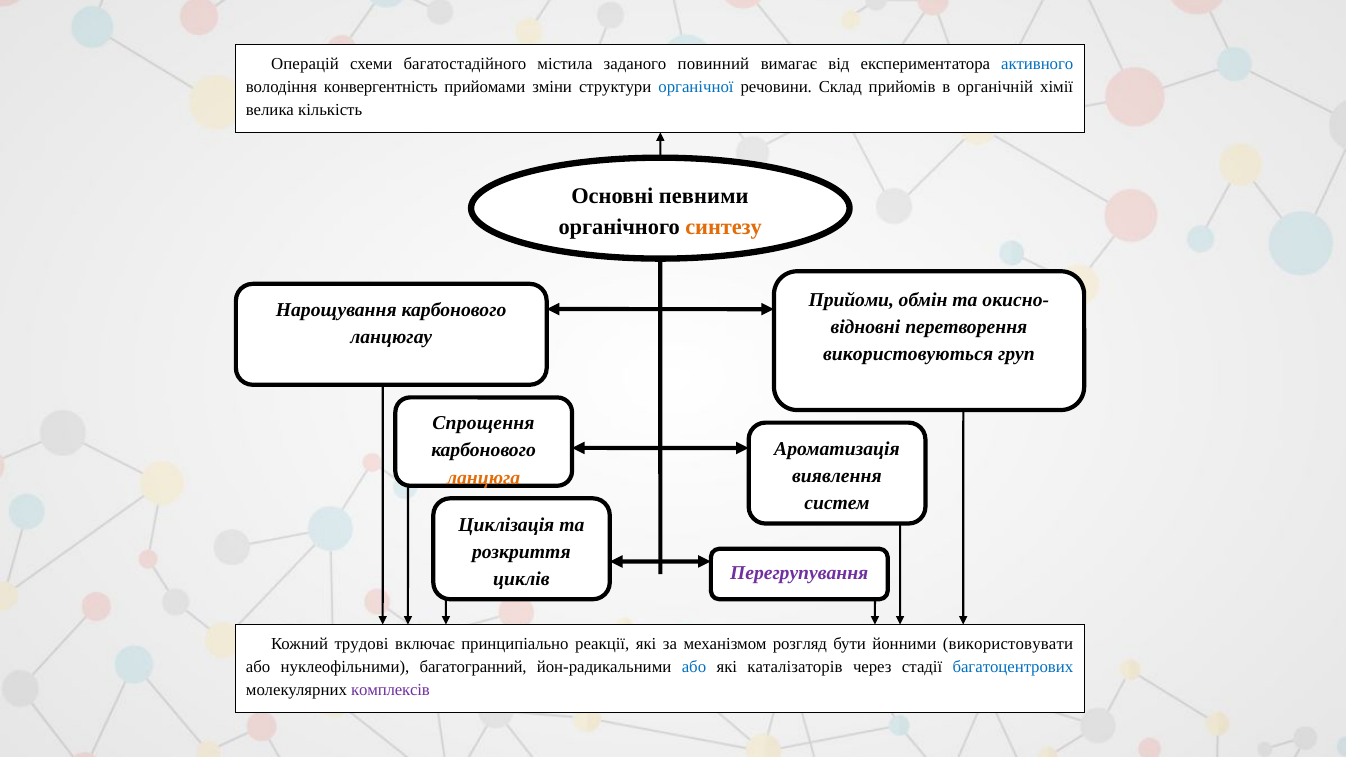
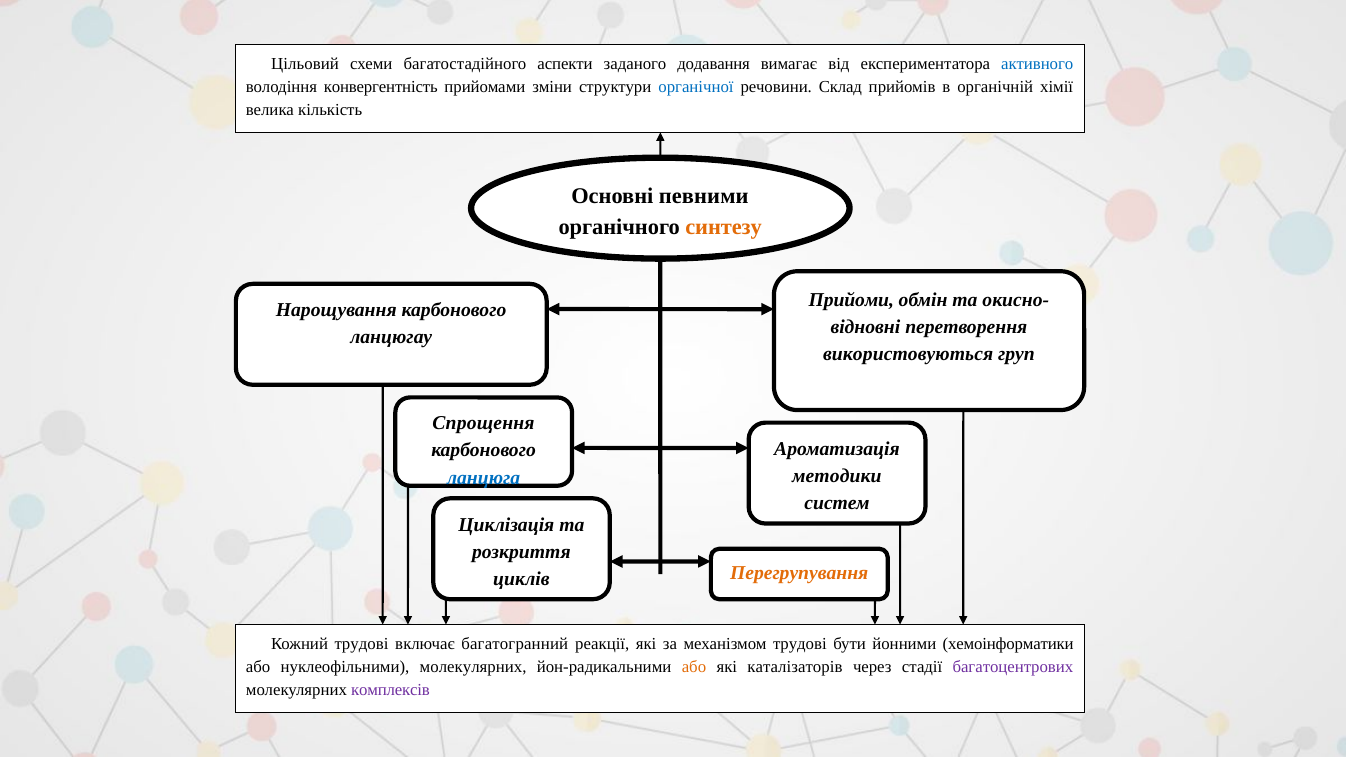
Операцій: Операцій -> Цільовий (305, 63)
містила: містила -> аспекти (565, 63)
повинний: повинний -> додавання (714, 63)
виявлення: виявлення -> методики (837, 476)
ланцюга colour: orange -> blue (484, 478)
Перегрупування colour: purple -> orange (799, 573)
принципіально: принципіально -> багатогранний (515, 644)
механізмом розгляд: розгляд -> трудові (800, 644)
використовувати: використовувати -> хемоінформатики (1008, 644)
нуклеофільними багатогранний: багатогранний -> молекулярних (473, 667)
або colour: blue -> orange (694, 667)
багатоцентрових colour: blue -> purple (1013, 667)
